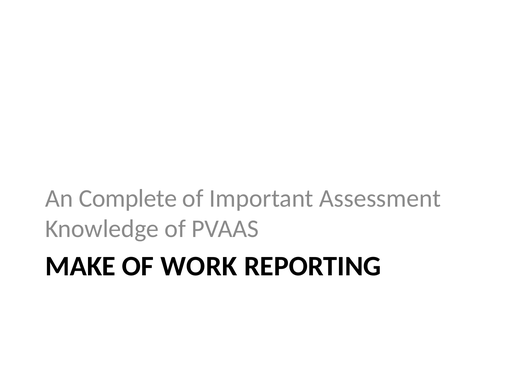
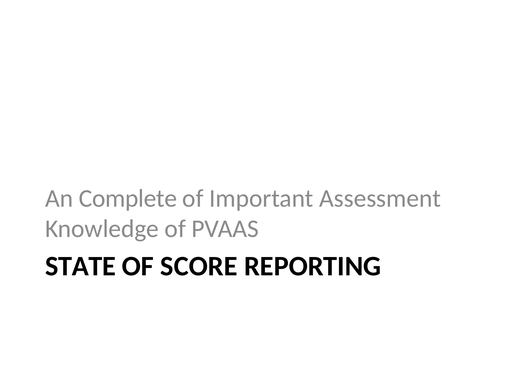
MAKE: MAKE -> STATE (81, 266)
WORK: WORK -> SCORE (199, 266)
